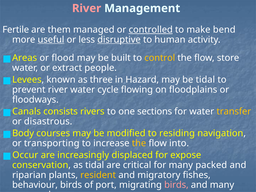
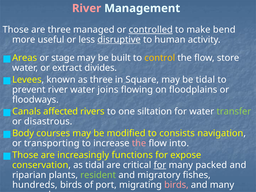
Fertile: Fertile -> Those (16, 30)
are them: them -> three (59, 30)
useful underline: present -> none (51, 40)
flood: flood -> stage (63, 58)
people: people -> divides (101, 68)
Hazard: Hazard -> Square (142, 80)
cycle: cycle -> joins (108, 90)
consists: consists -> affected (61, 111)
sections: sections -> siltation (155, 111)
transfer colour: yellow -> light green (234, 111)
residing: residing -> consists (177, 133)
the colour: yellow -> pink (139, 143)
Occur: Occur -> Those (25, 155)
displaced: displaced -> functions (132, 155)
for underline: none -> present (160, 165)
resident colour: yellow -> light green (98, 175)
behaviour: behaviour -> hundreds (35, 185)
